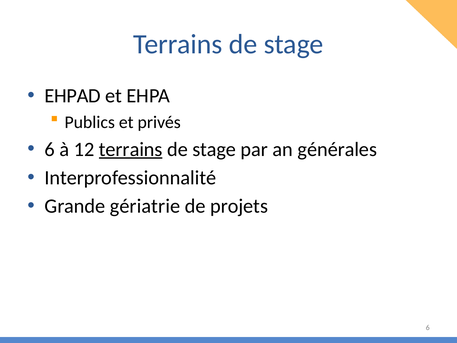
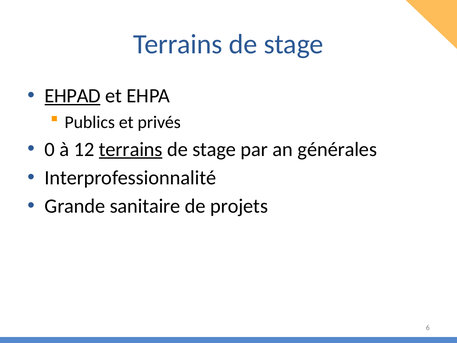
EHPAD underline: none -> present (73, 96)
6: 6 -> 0 (50, 149)
gériatrie: gériatrie -> sanitaire (145, 206)
